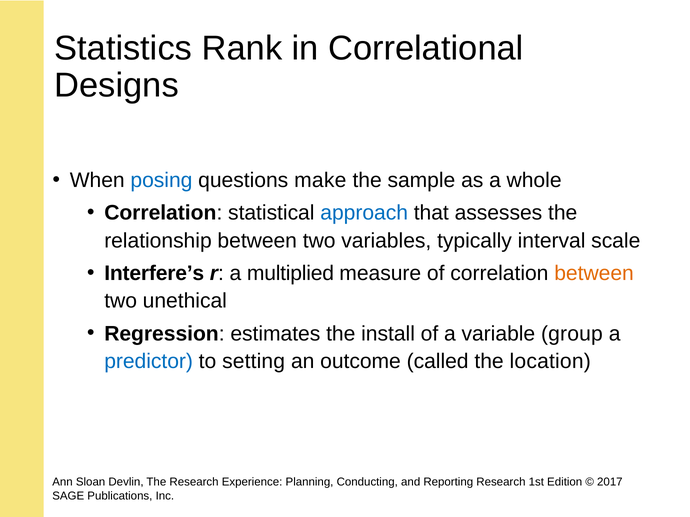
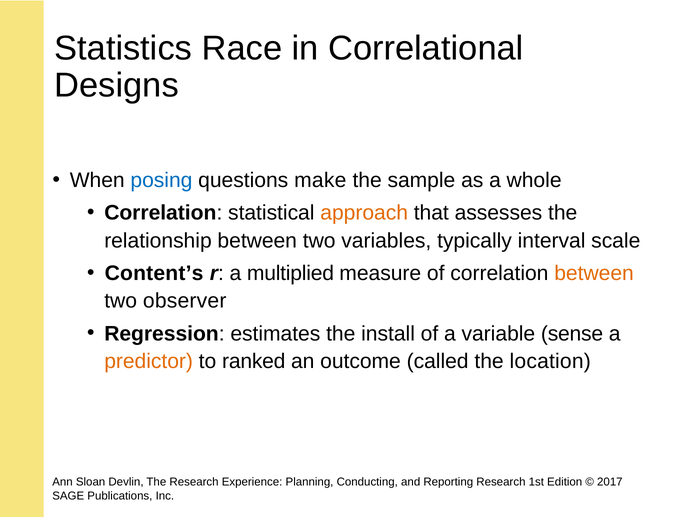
Rank: Rank -> Race (242, 48)
approach colour: blue -> orange (364, 213)
Interfere’s: Interfere’s -> Content’s (154, 273)
unethical: unethical -> observer (185, 301)
group: group -> sense (572, 334)
predictor colour: blue -> orange (149, 362)
setting: setting -> ranked (254, 362)
